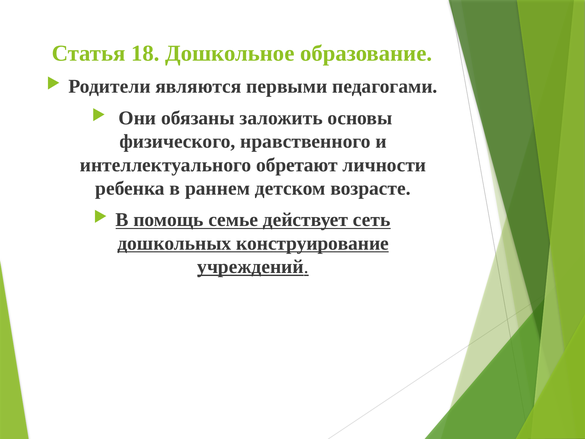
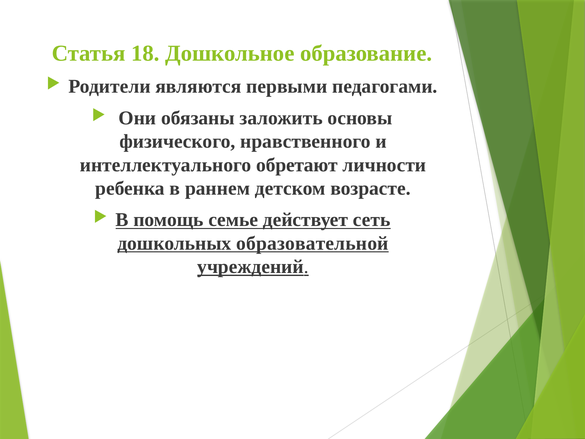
конструирование: конструирование -> образовательной (312, 243)
